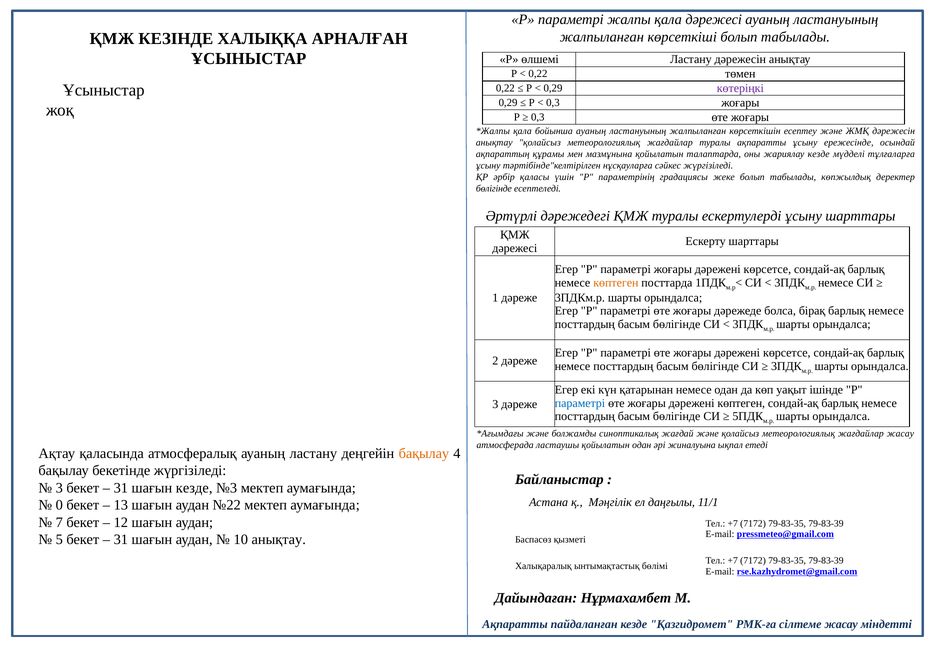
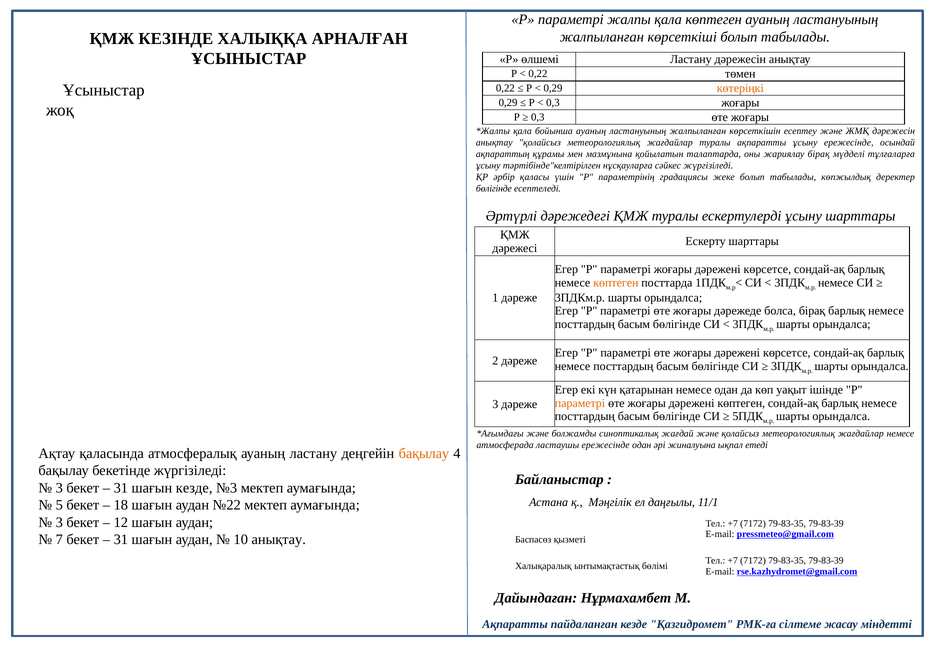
қала дәрежесі: дәрежесі -> көптеген (714, 20)
көтеріңкі colour: purple -> orange (740, 88)
жариялау кезде: кезде -> бірақ (819, 154)
параметрі colour: blue -> orange (580, 403)
жағдайлар жасау: жасау -> немесе (900, 434)
ластаушы қойылатын: қойылатын -> ережесінде (606, 445)
0: 0 -> 5 (59, 505)
13: 13 -> 18 (121, 505)
7: 7 -> 3 (59, 523)
5: 5 -> 7 (59, 540)
